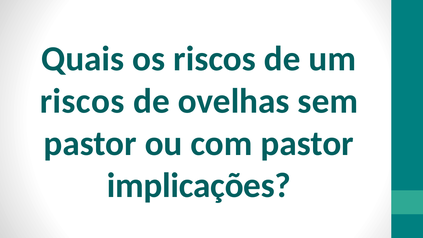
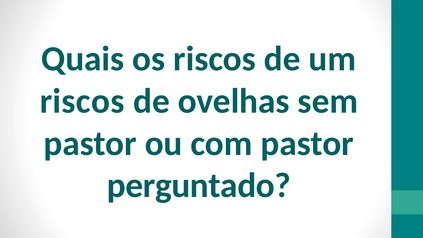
implicações: implicações -> perguntado (199, 186)
